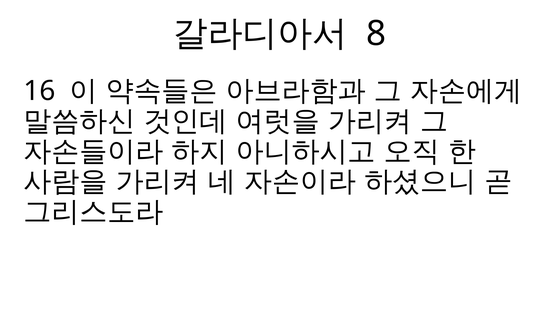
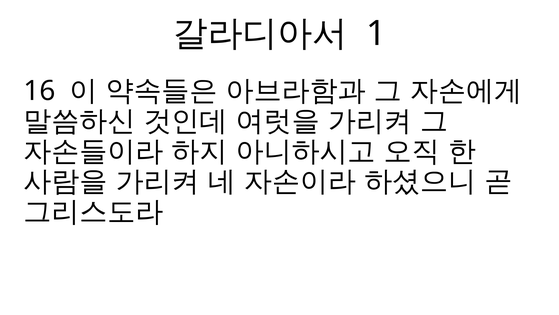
8: 8 -> 1 (376, 34)
